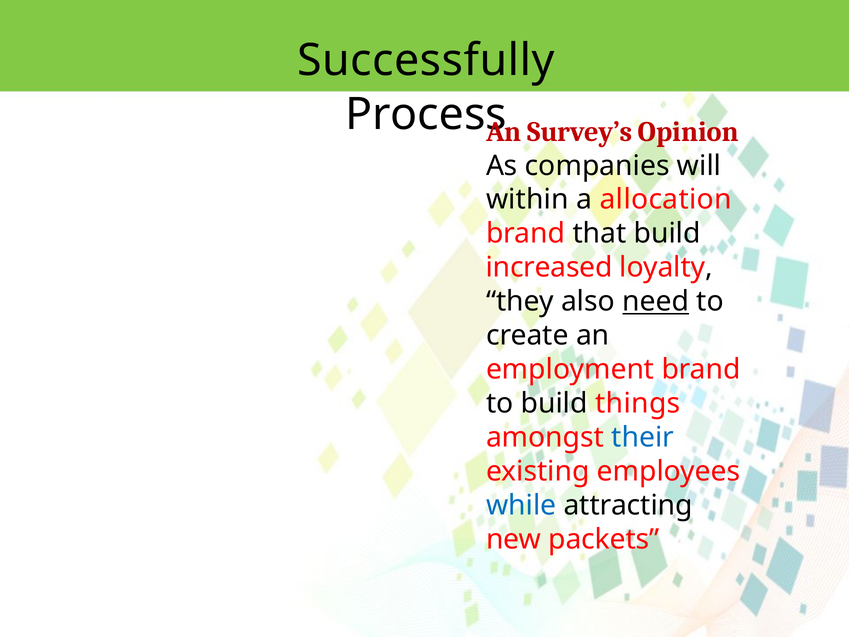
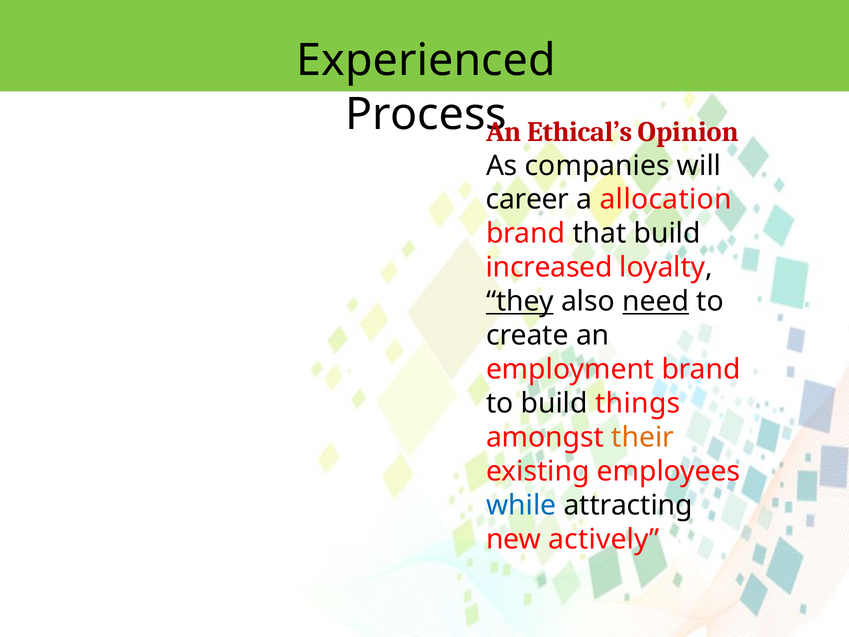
Successfully: Successfully -> Experienced (426, 61)
Survey’s: Survey’s -> Ethical’s (580, 132)
within: within -> career (527, 200)
they underline: none -> present (520, 301)
their colour: blue -> orange (643, 437)
packets: packets -> actively (604, 539)
